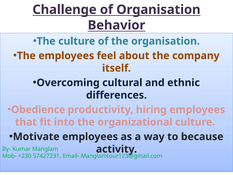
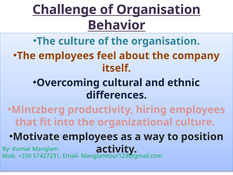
Obedience: Obedience -> Mintzberg (38, 110)
because: because -> position (202, 136)
